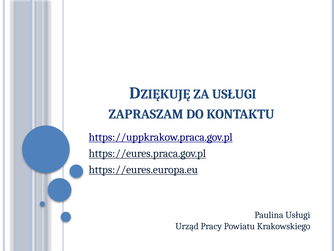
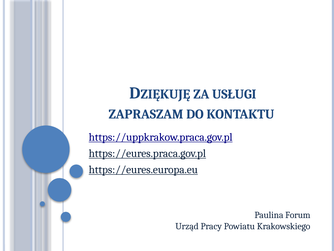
Paulina Usługi: Usługi -> Forum (298, 215)
